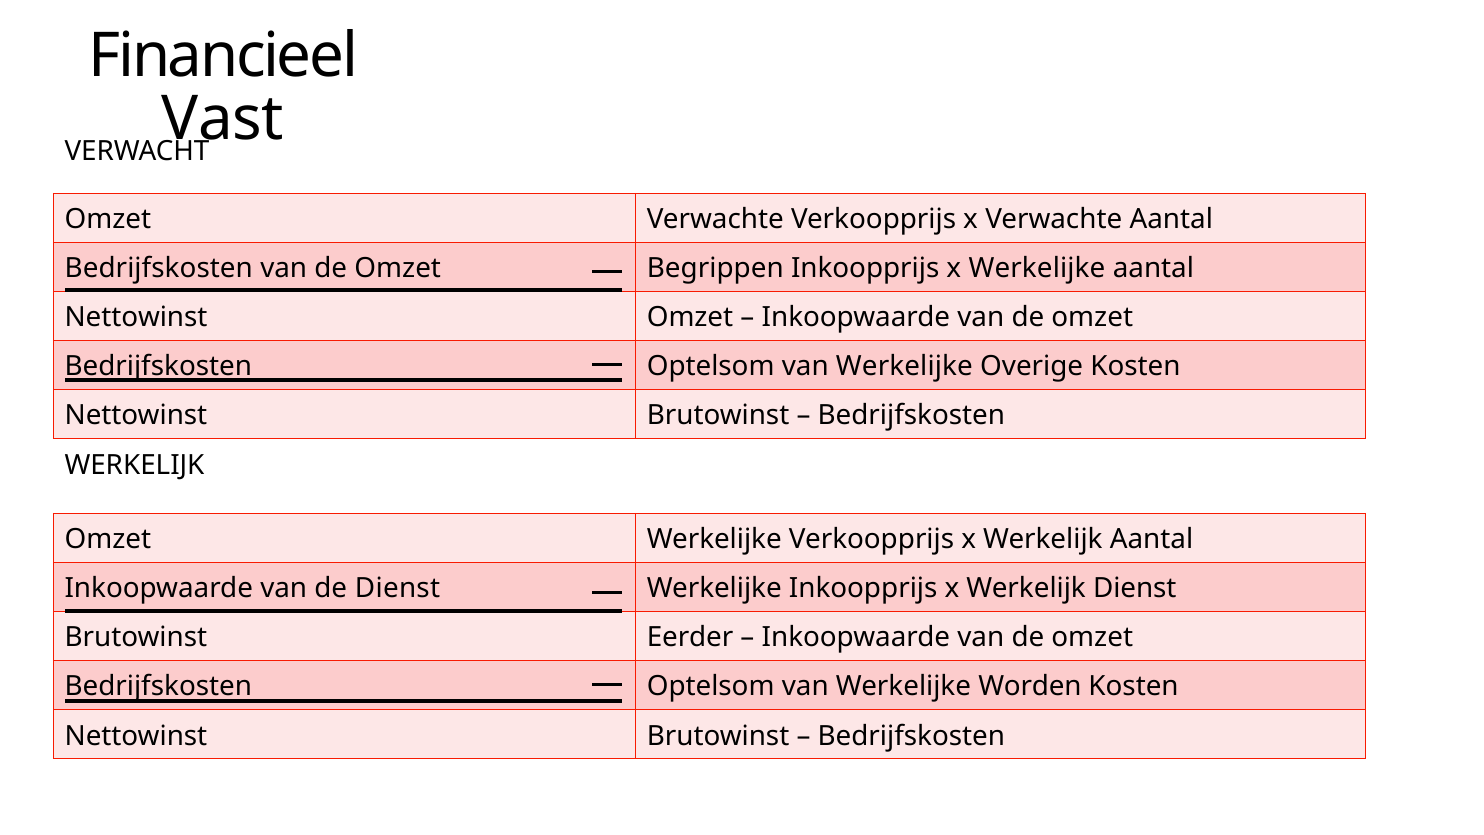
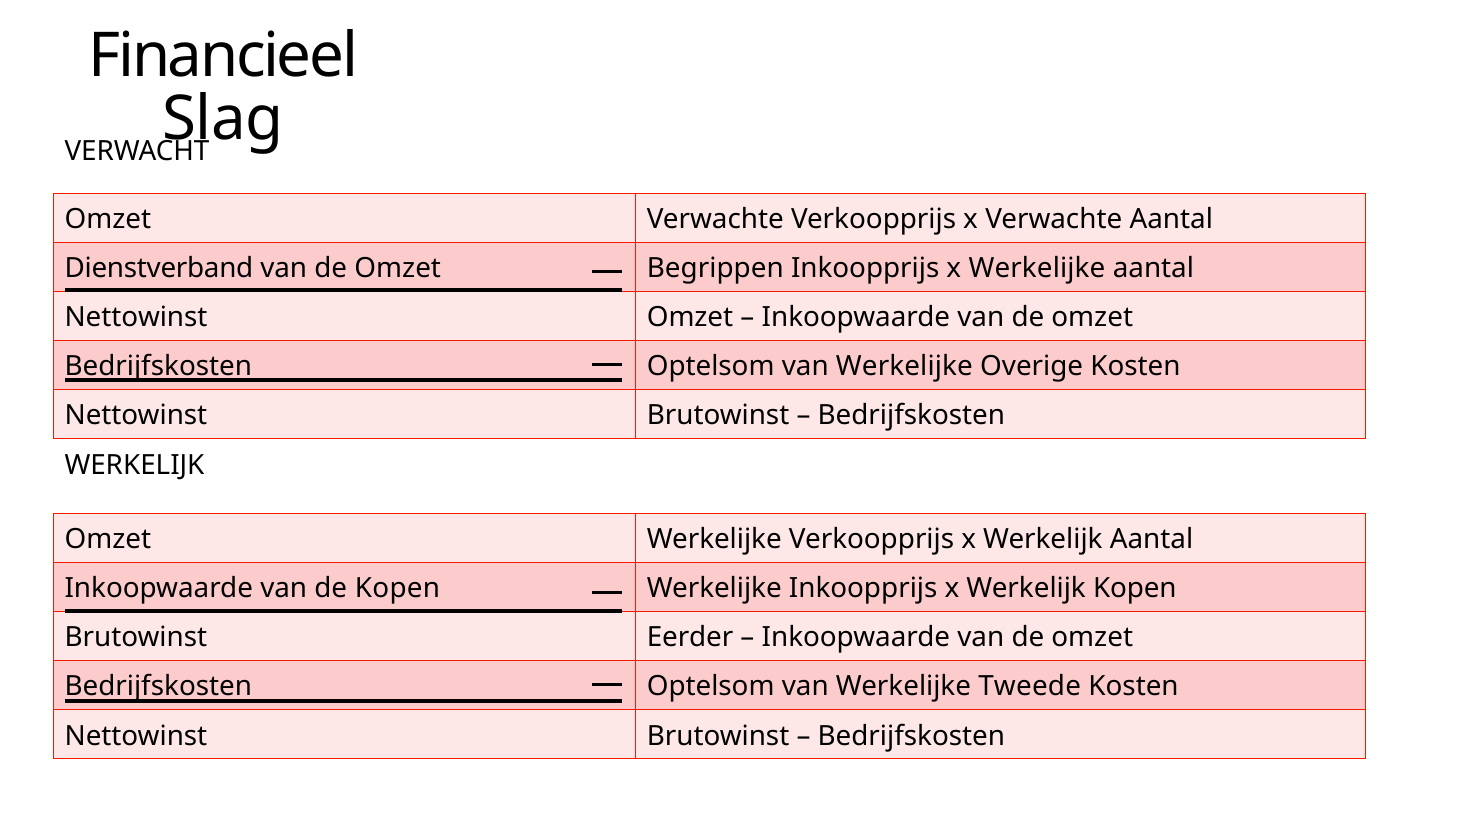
Vast: Vast -> Slag (223, 119)
Bedrijfskosten: Bedrijfskosten -> Dienstverband (159, 268)
de Dienst: Dienst -> Kopen (398, 589)
Werkelijk Dienst: Dienst -> Kopen (1135, 589)
Worden: Worden -> Tweede (1030, 687)
